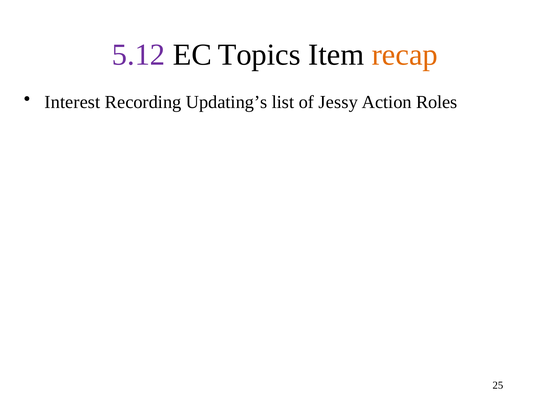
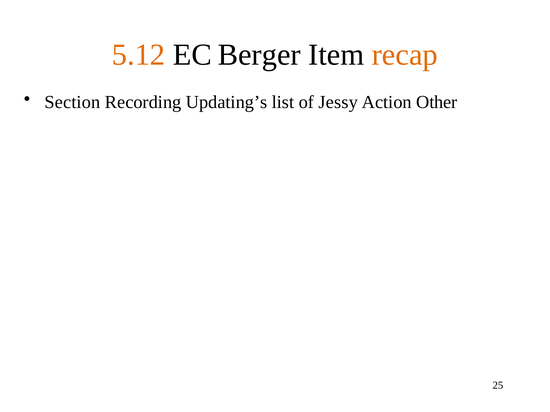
5.12 colour: purple -> orange (139, 55)
Topics: Topics -> Berger (259, 55)
Interest: Interest -> Section (72, 102)
Roles: Roles -> Other (437, 102)
